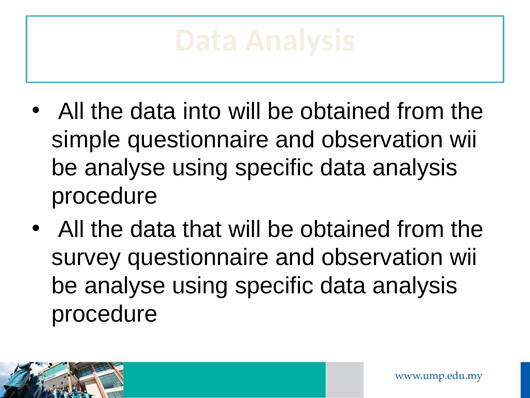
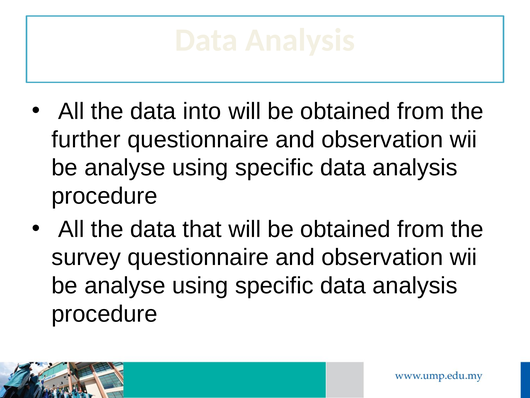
simple: simple -> further (86, 139)
